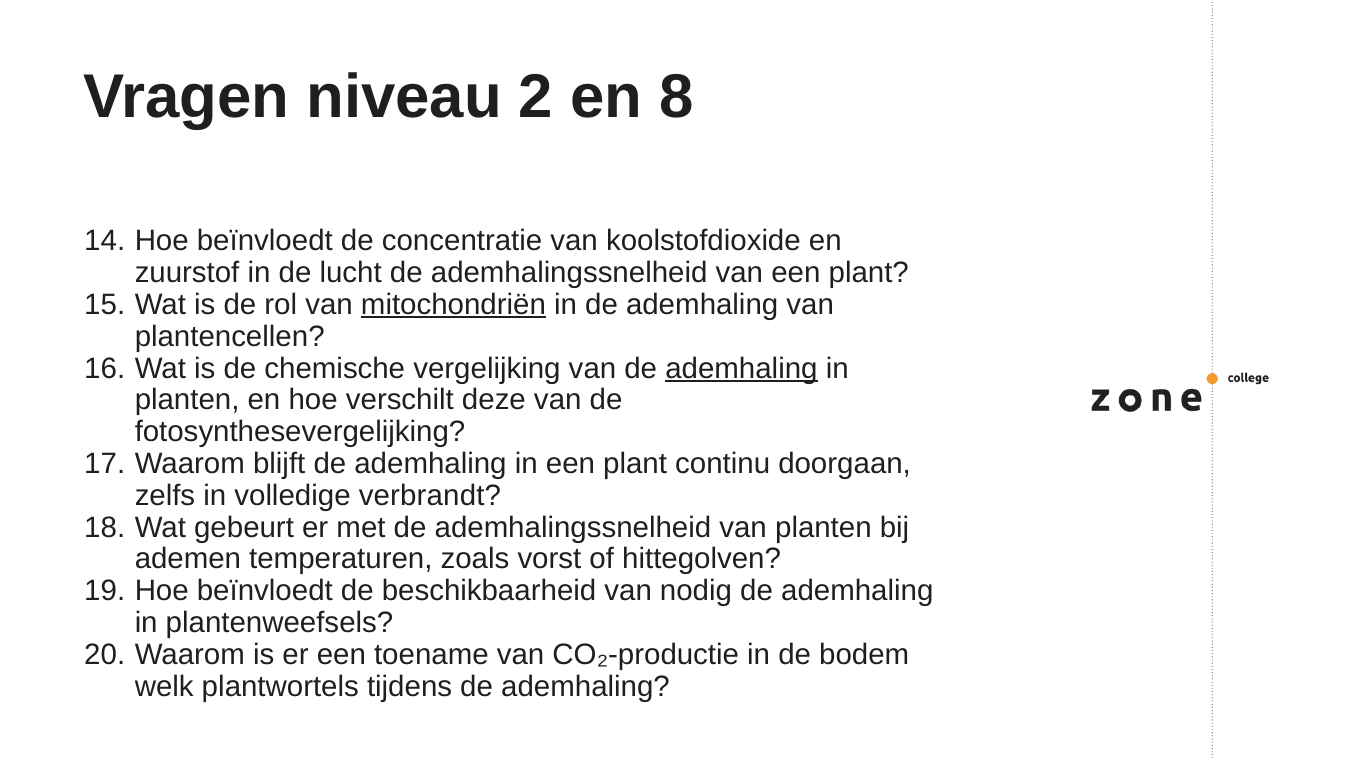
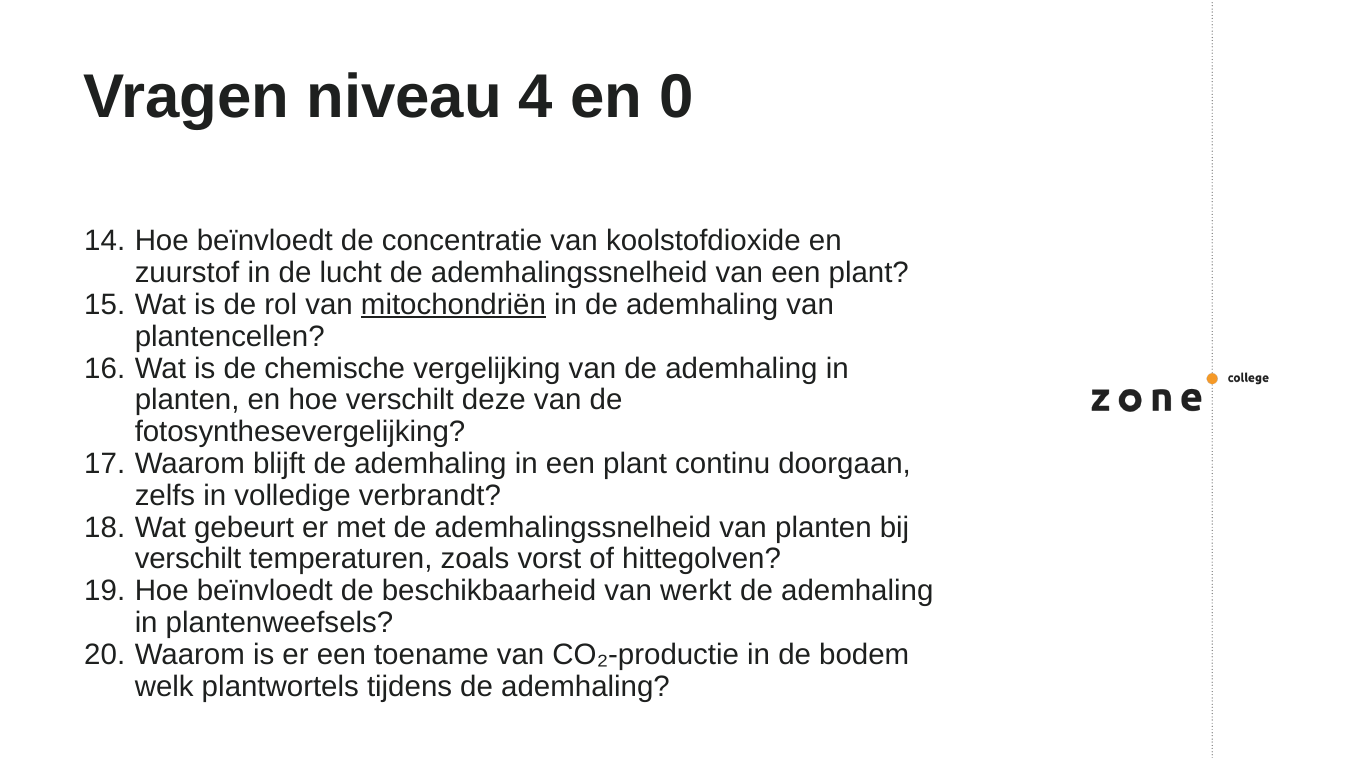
2: 2 -> 4 (536, 97)
8: 8 -> 0 (677, 97)
ademhaling underline: present -> none (741, 368)
ademen: ademen -> verschilt (188, 559)
nodig: nodig -> werkt (696, 591)
